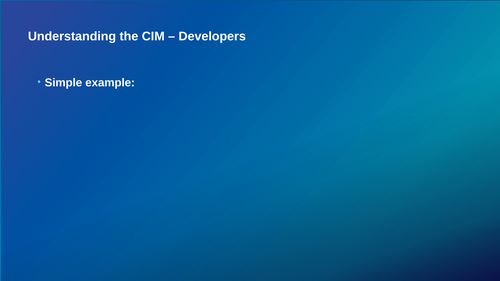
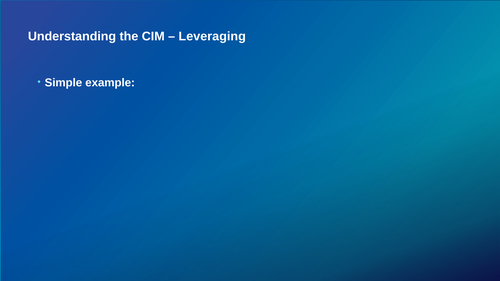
Developers: Developers -> Leveraging (212, 36)
